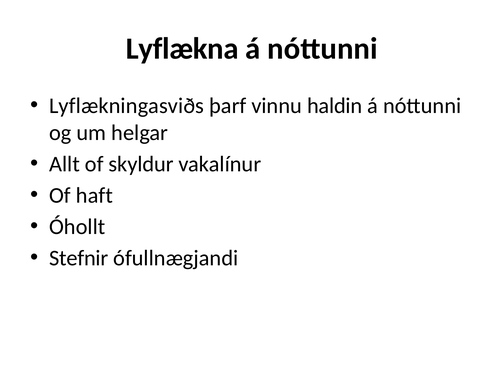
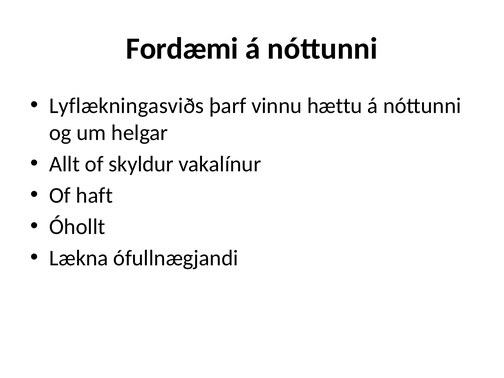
Lyflækna: Lyflækna -> Fordæmi (182, 49)
haldin: haldin -> hættu (335, 106)
Stefnir: Stefnir -> Lækna (79, 258)
